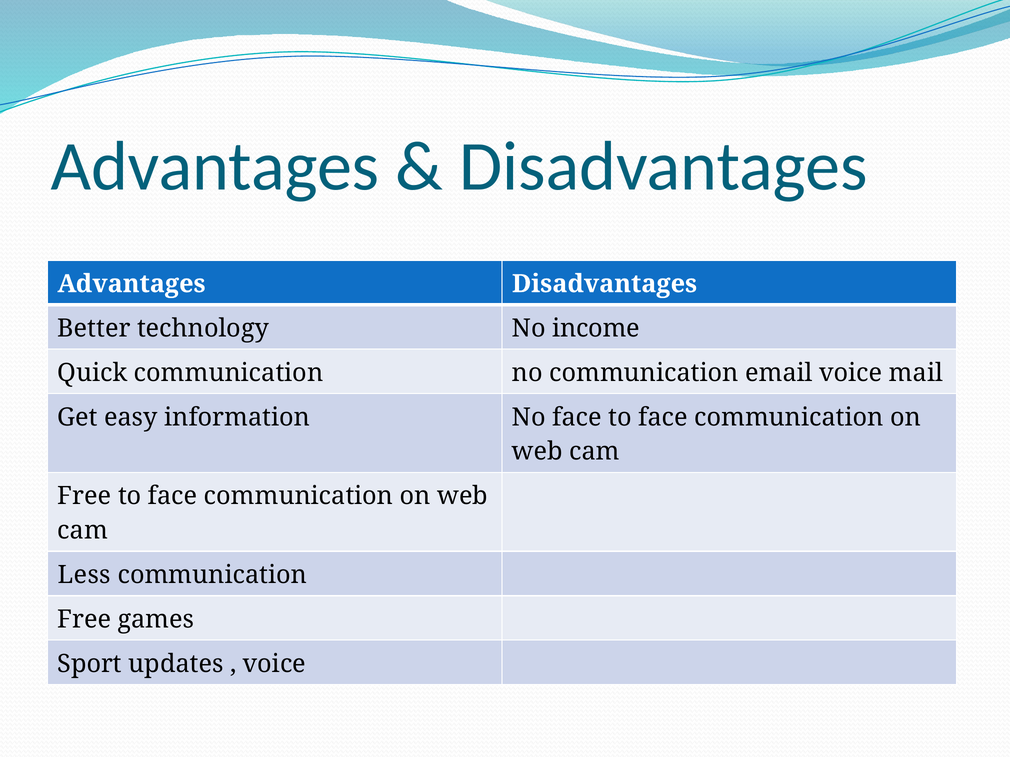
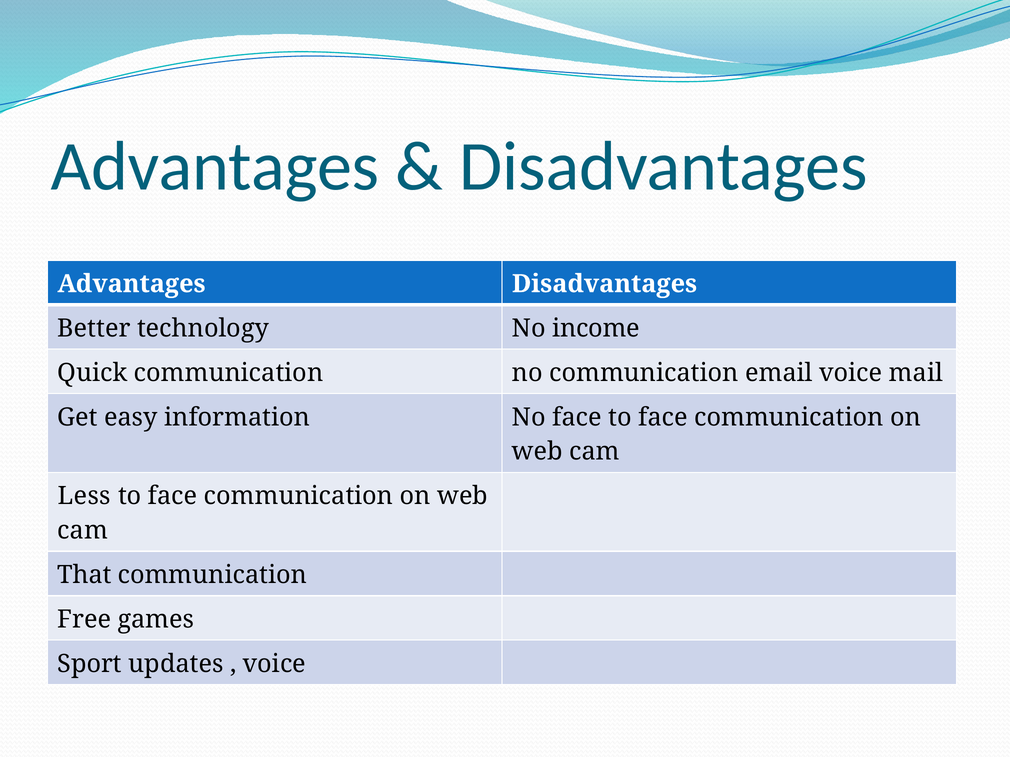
Free: Free -> Less (84, 496)
Less: Less -> That (84, 575)
